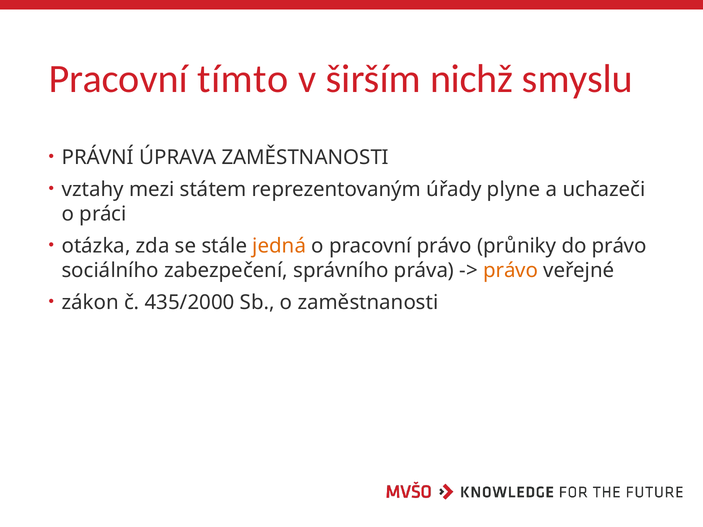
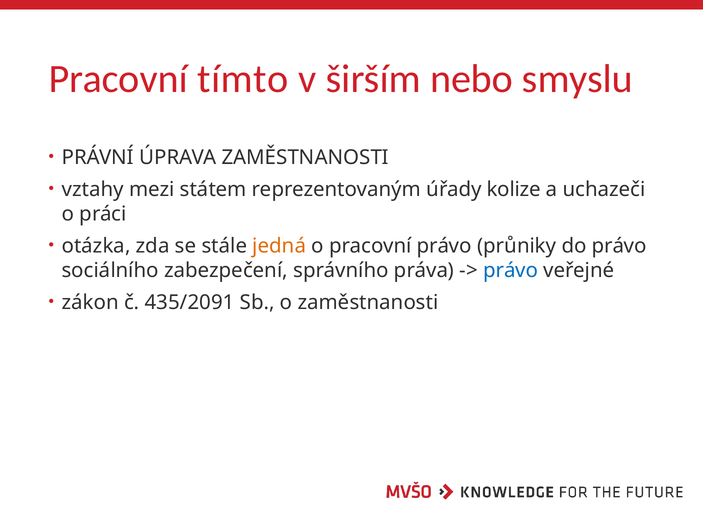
nichž: nichž -> nebo (472, 79)
plyne: plyne -> kolize (514, 190)
právo colour: orange -> blue (511, 271)
435/2000: 435/2000 -> 435/2091 (190, 303)
